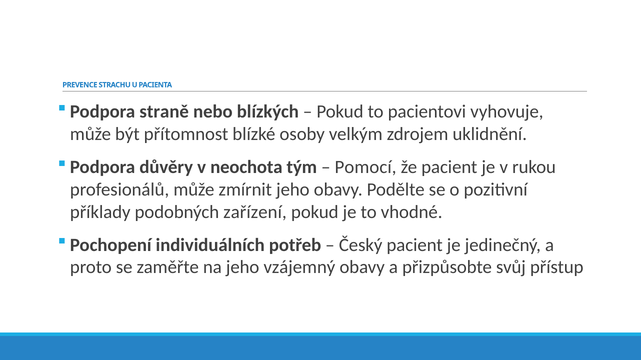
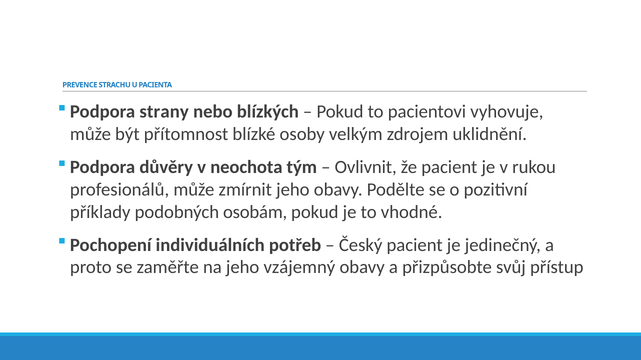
straně: straně -> strany (164, 112)
Pomocí: Pomocí -> Ovlivnit (366, 167)
zařízení: zařízení -> osobám (255, 212)
